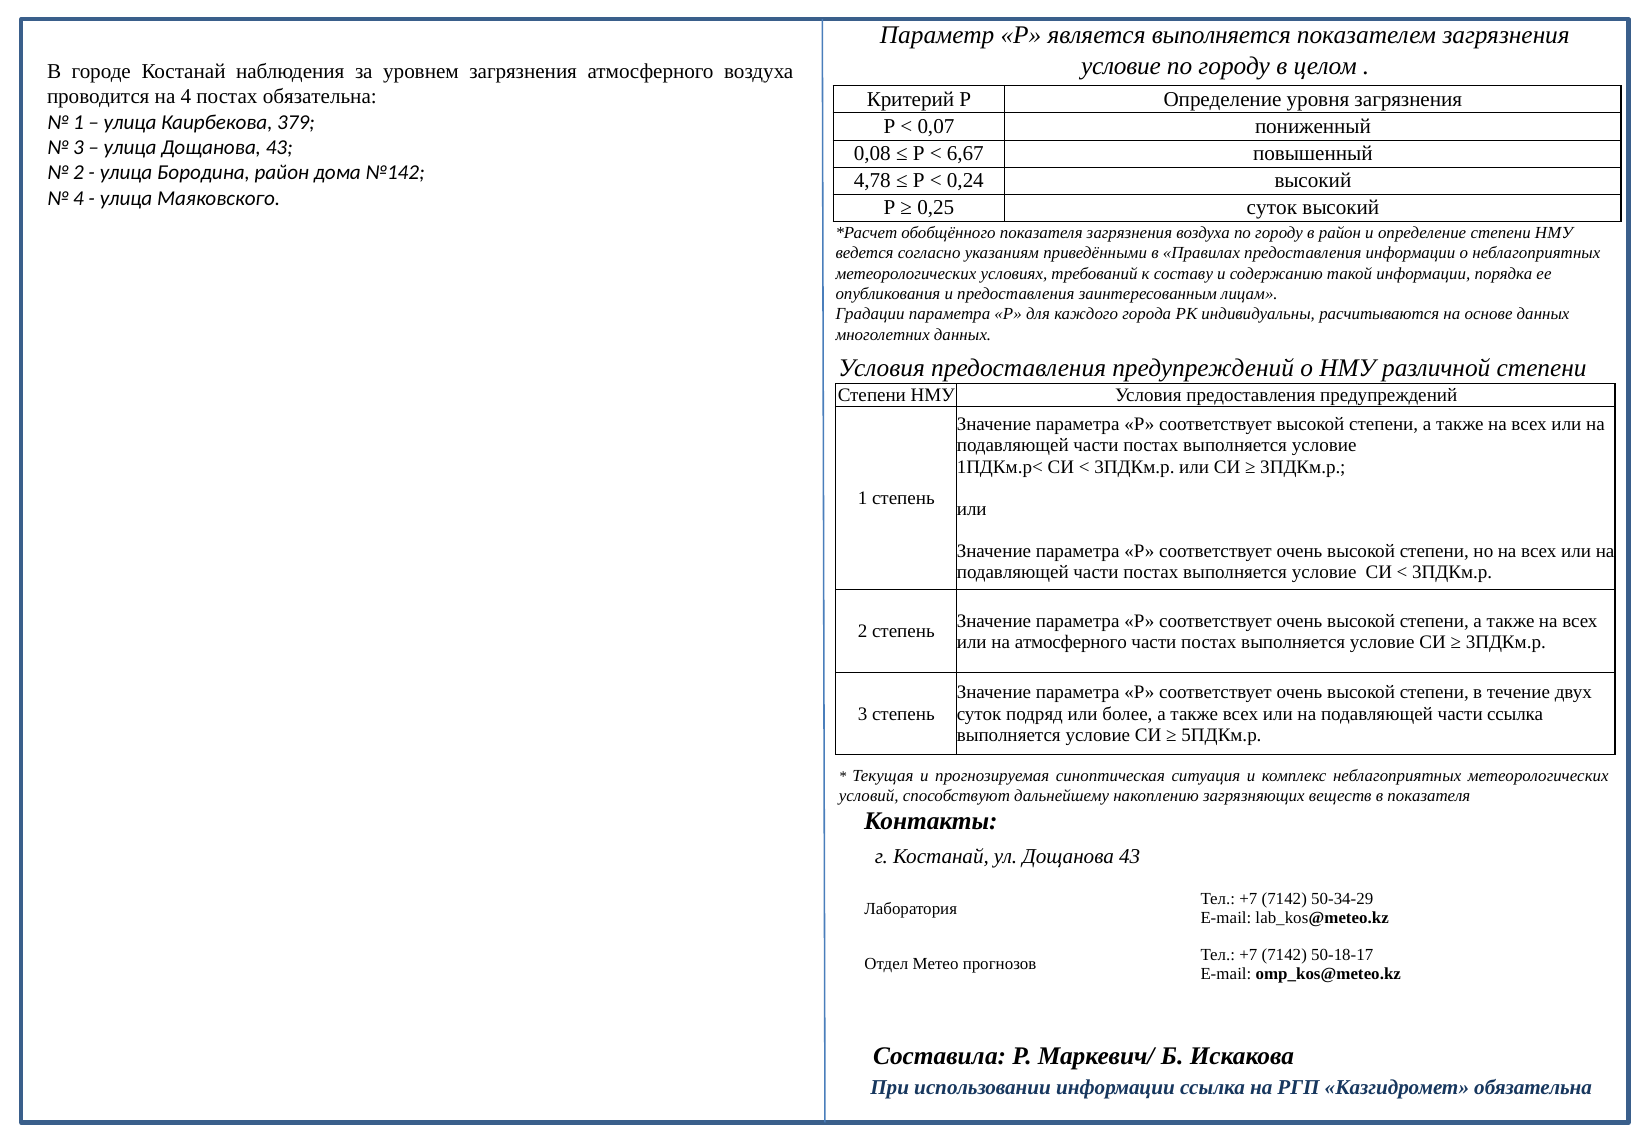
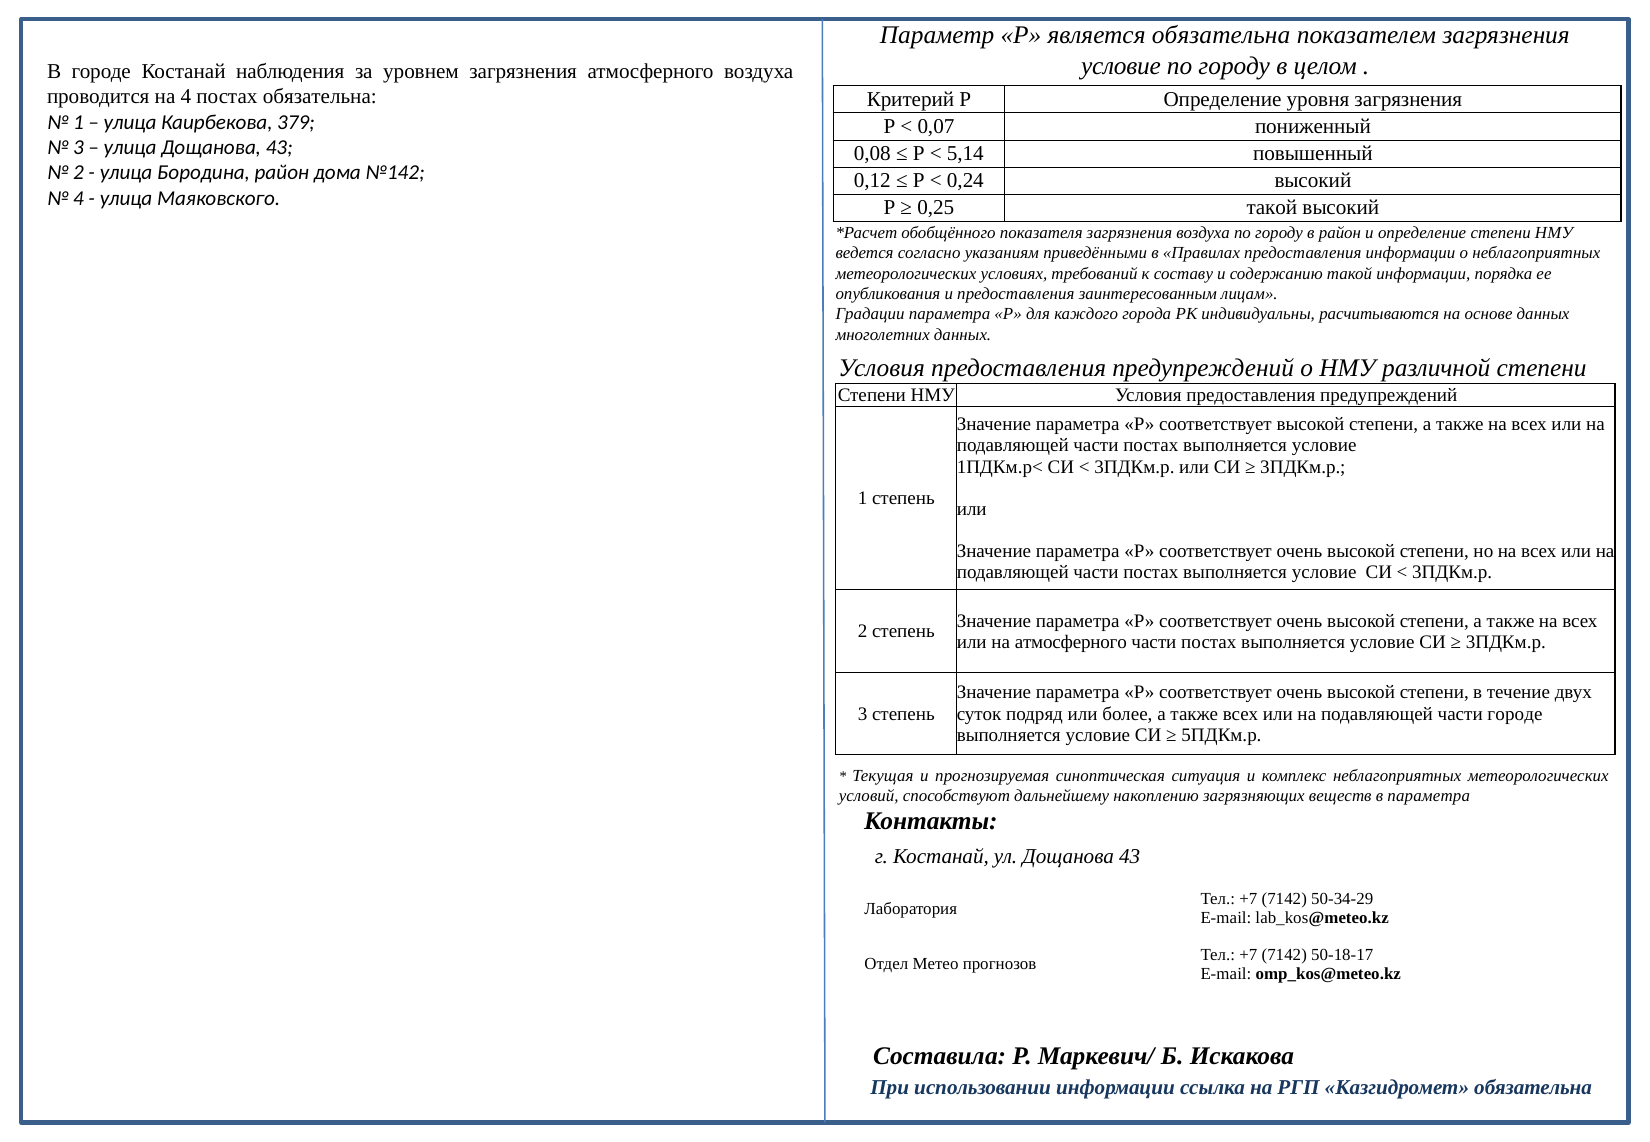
является выполняется: выполняется -> обязательна (1221, 36)
6,67: 6,67 -> 5,14 (965, 154)
4,78: 4,78 -> 0,12 (872, 181)
0,25 суток: суток -> такой (1272, 208)
части ссылка: ссылка -> городе (1515, 714)
в показателя: показателя -> параметра (1429, 796)
